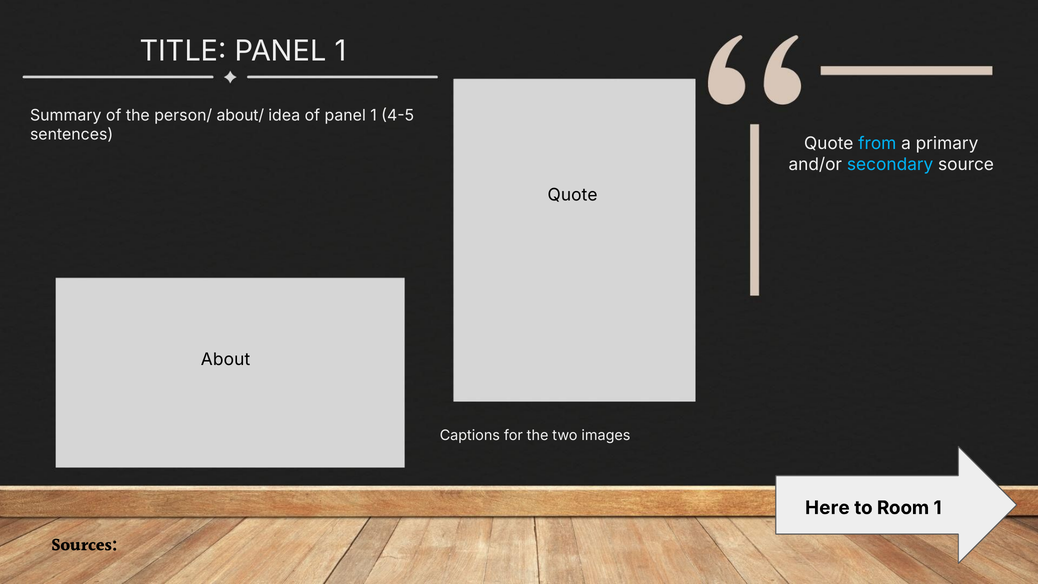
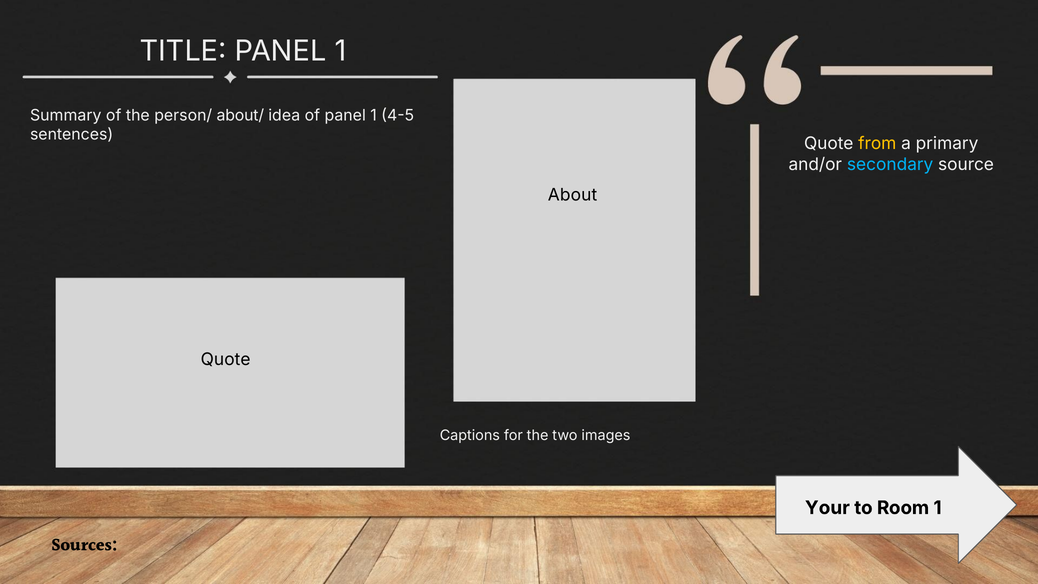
from colour: light blue -> yellow (877, 144)
Quote: Quote -> About (573, 195)
About: About -> Quote (226, 360)
Here: Here -> Your (827, 508)
